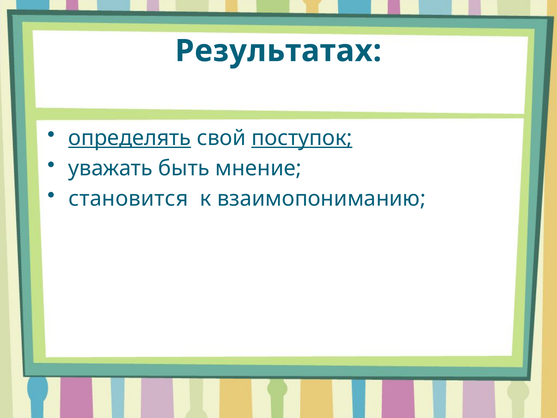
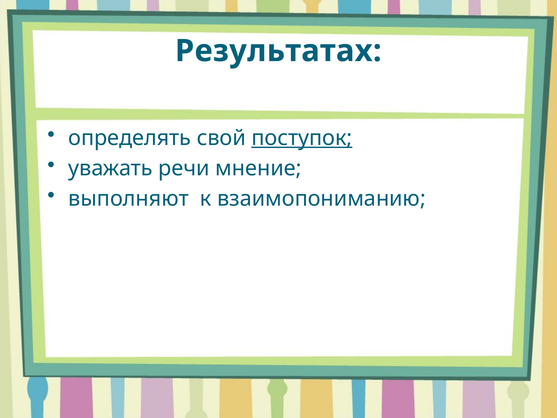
определять underline: present -> none (130, 138)
быть: быть -> речи (184, 168)
становится: становится -> выполняют (129, 199)
